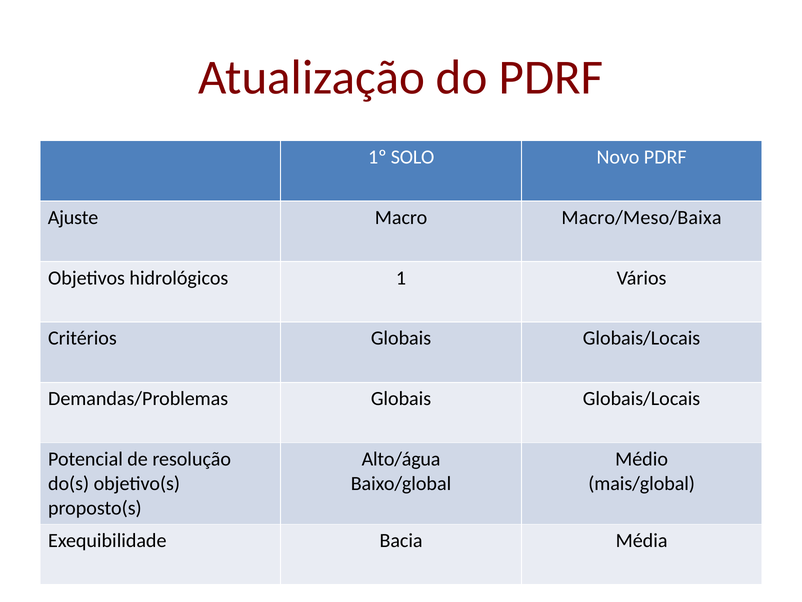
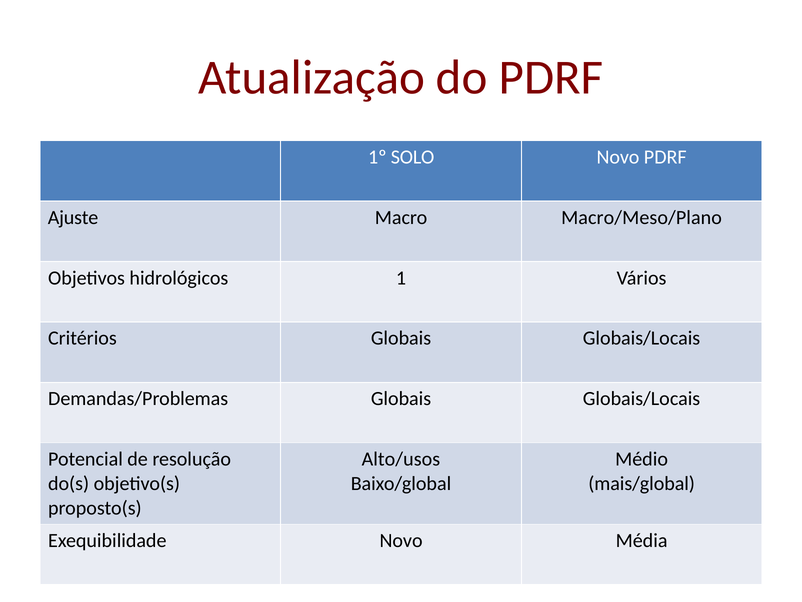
Macro/Meso/Baixa: Macro/Meso/Baixa -> Macro/Meso/Plano (642, 217)
Alto/água: Alto/água -> Alto/usos (401, 459)
Exequibilidade Bacia: Bacia -> Novo (401, 540)
